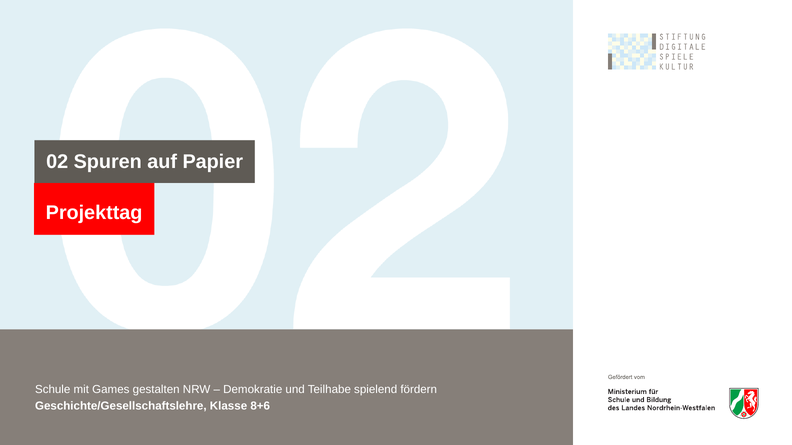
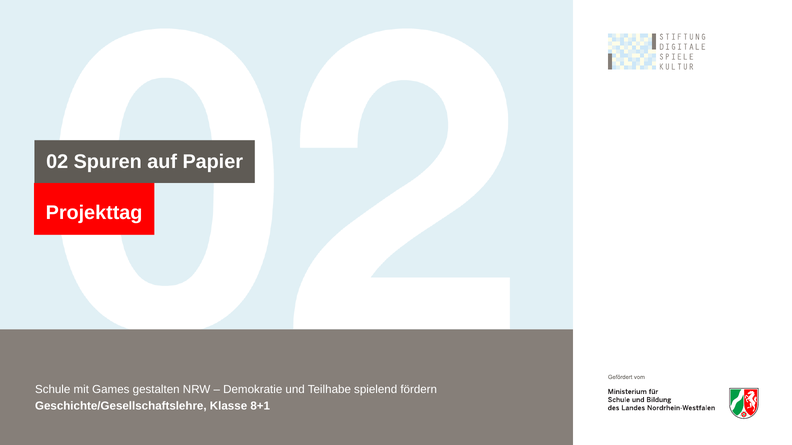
8+6: 8+6 -> 8+1 (260, 407)
